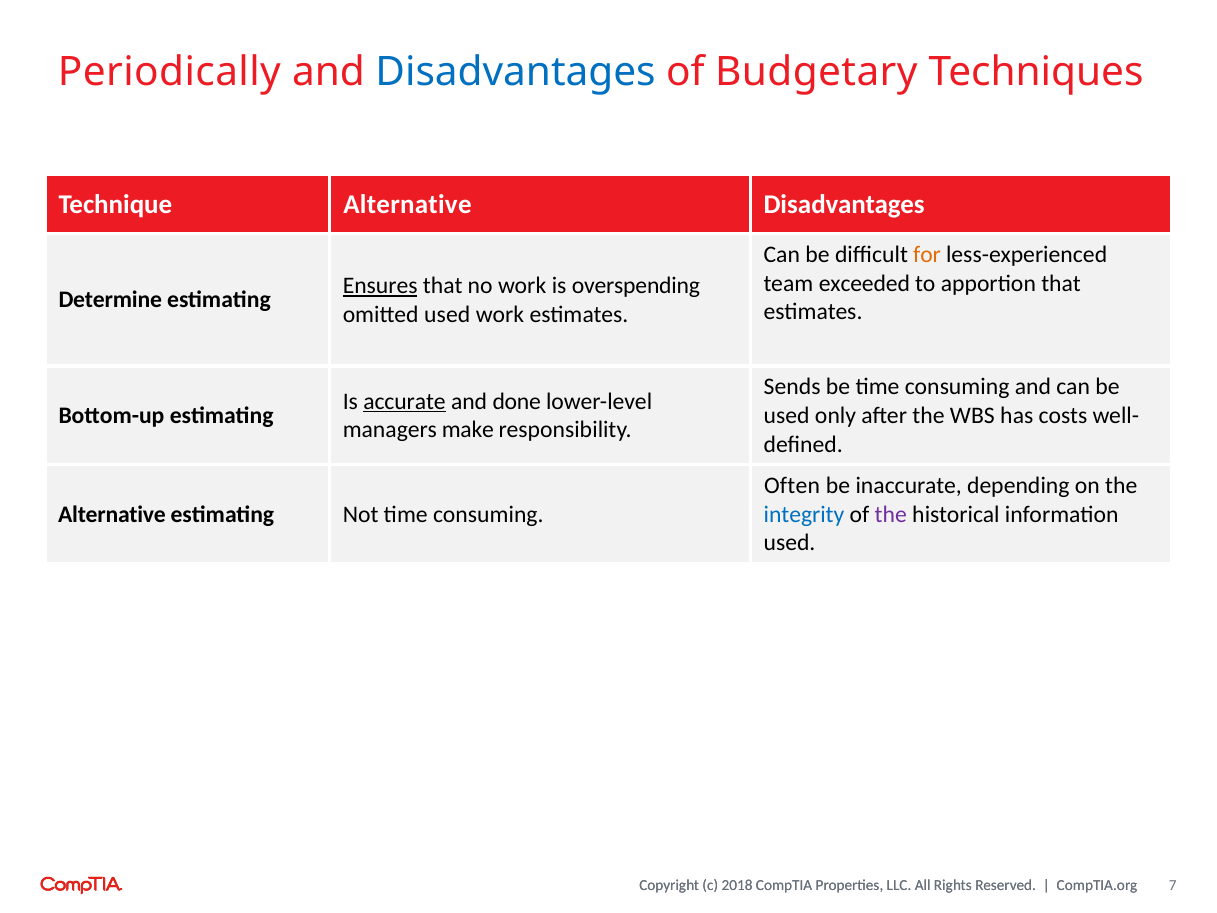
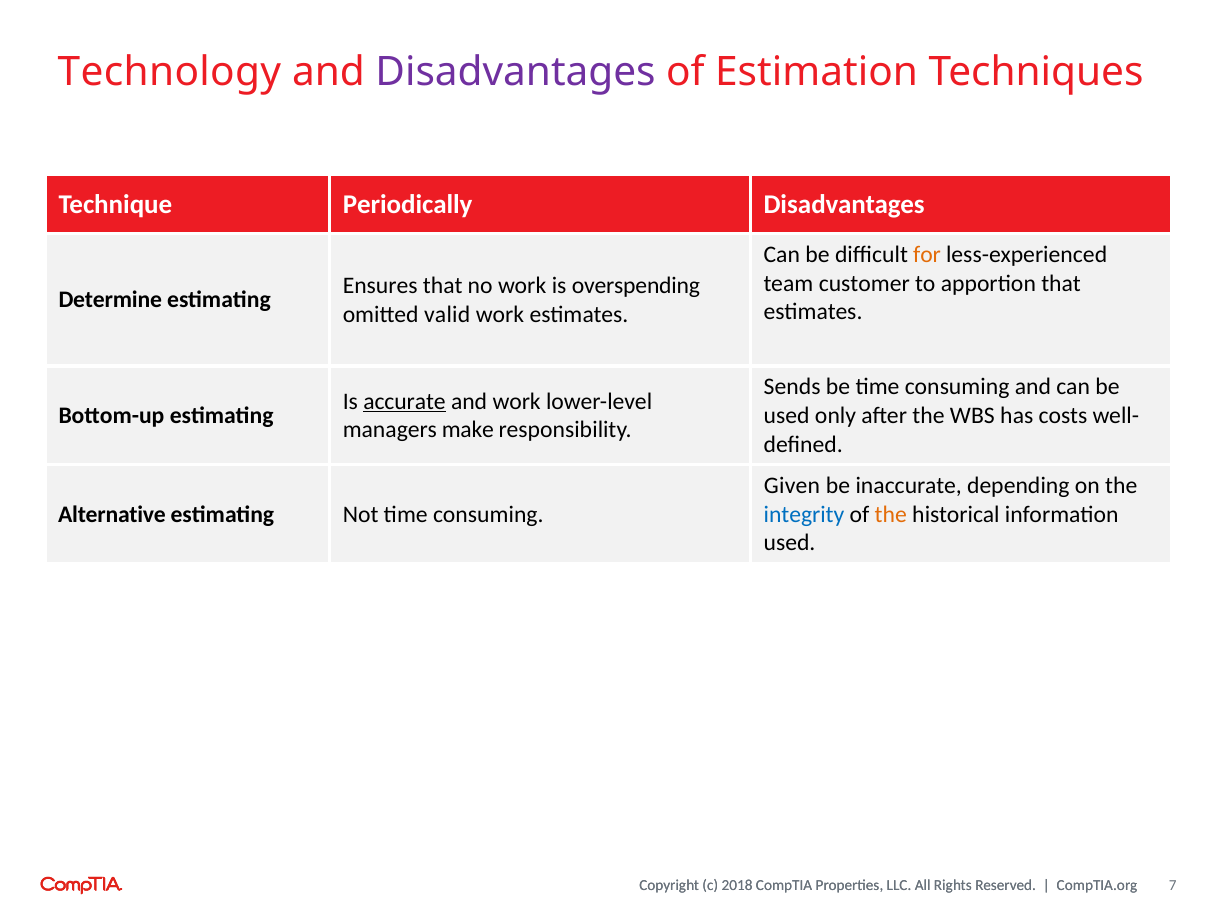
Periodically: Periodically -> Technology (169, 72)
Disadvantages colour: blue -> purple (516, 72)
Budgetary: Budgetary -> Estimation (817, 72)
Technique Alternative: Alternative -> Periodically (408, 204)
exceeded: exceeded -> customer (864, 283)
Ensures underline: present -> none (380, 286)
omitted used: used -> valid (447, 314)
and done: done -> work (517, 401)
Often: Often -> Given (792, 485)
the colour: purple -> orange (891, 514)
